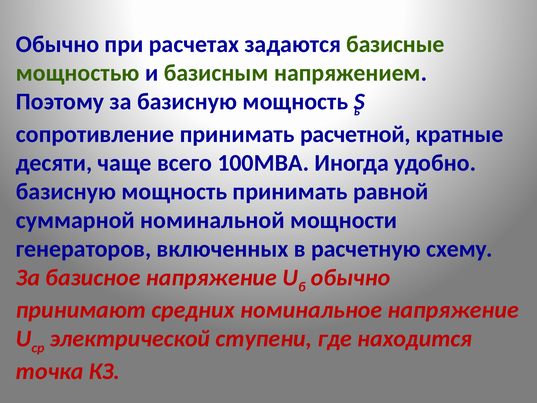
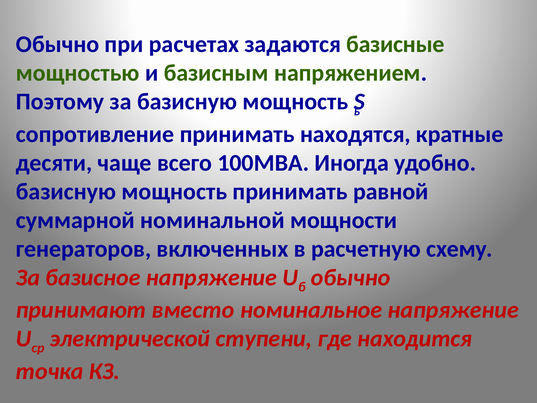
расчетной: расчетной -> находятся (355, 134)
средних: средних -> вместо (193, 310)
